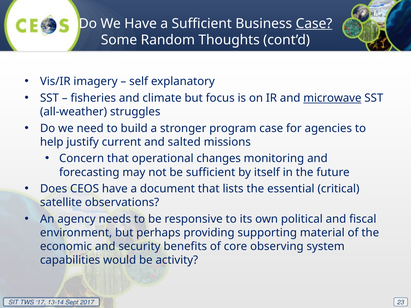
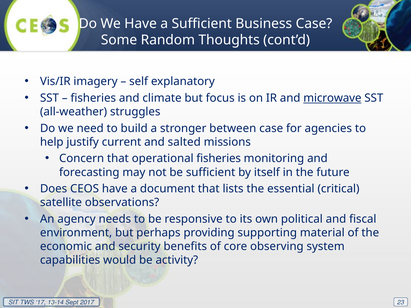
Case underline: present -> none (314, 24)
program: program -> between (233, 128)
operational changes: changes -> fisheries (219, 159)
